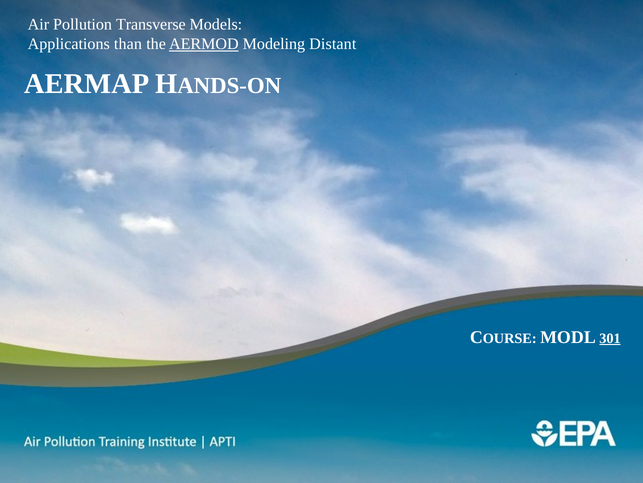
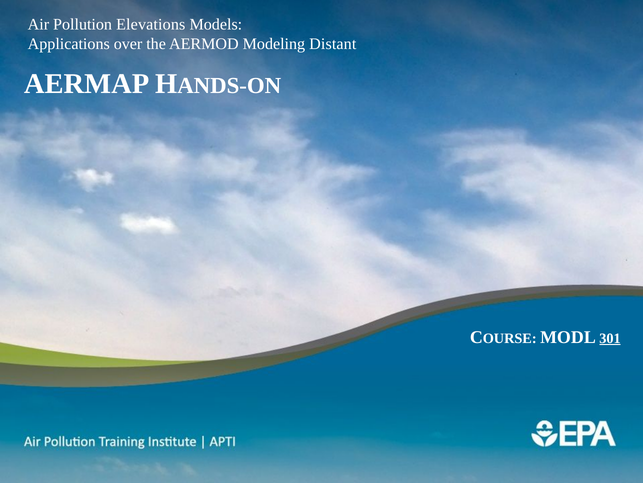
Transverse: Transverse -> Elevations (151, 25)
than: than -> over (128, 44)
AERMOD underline: present -> none (204, 44)
